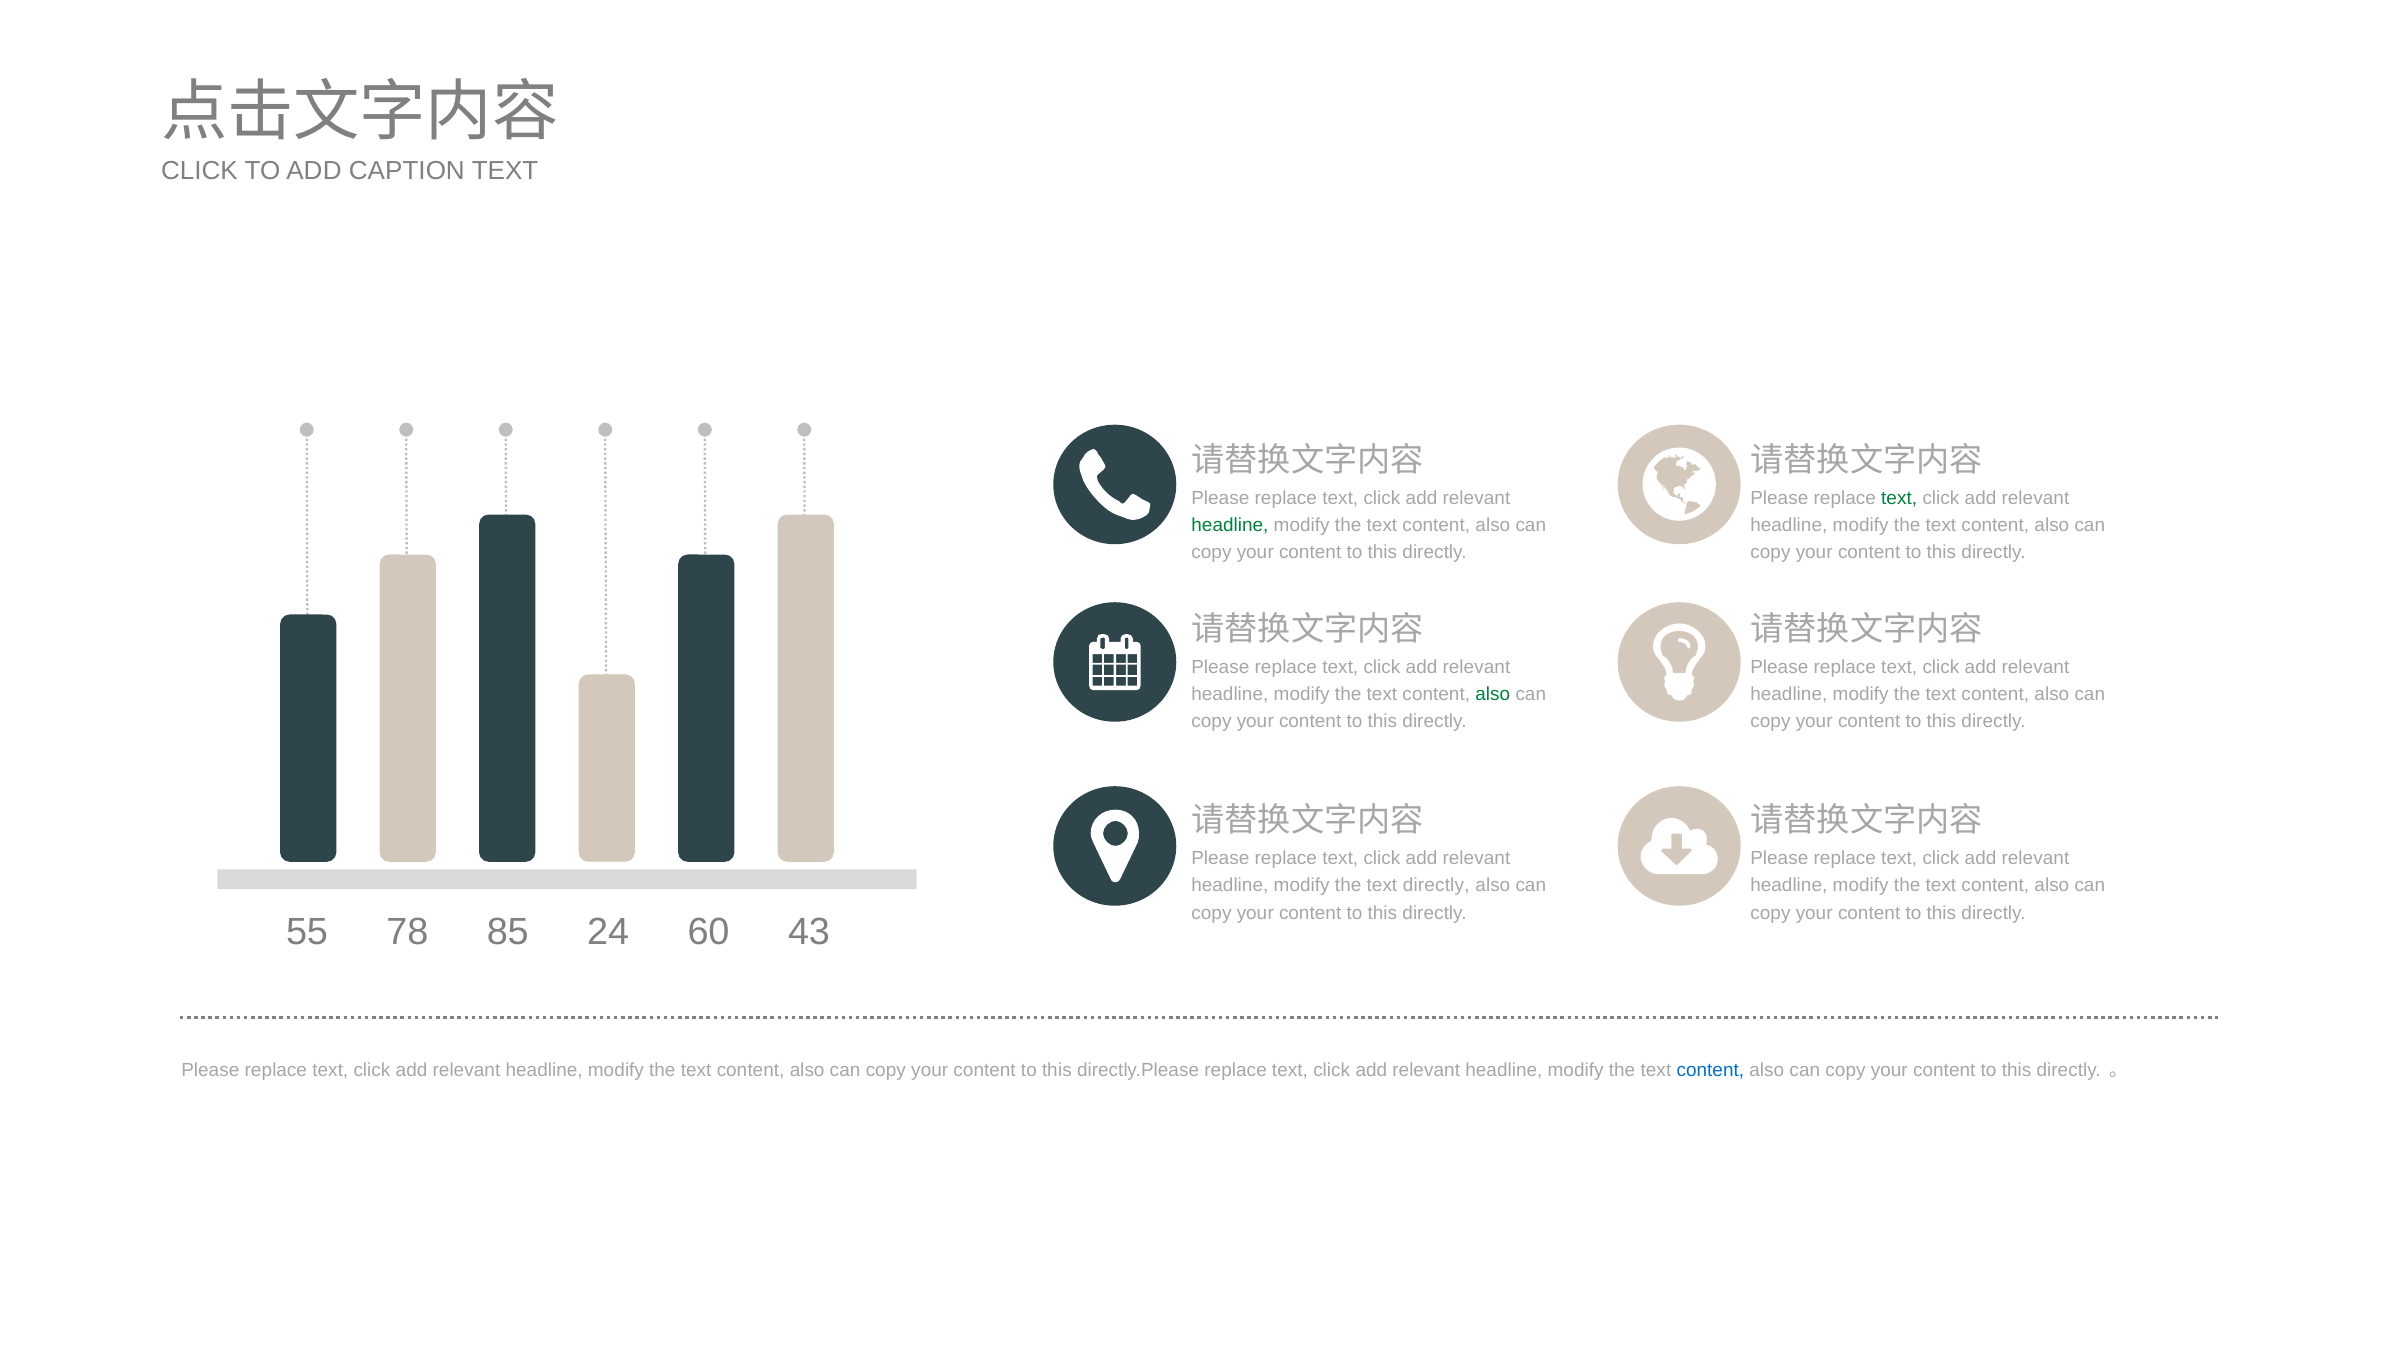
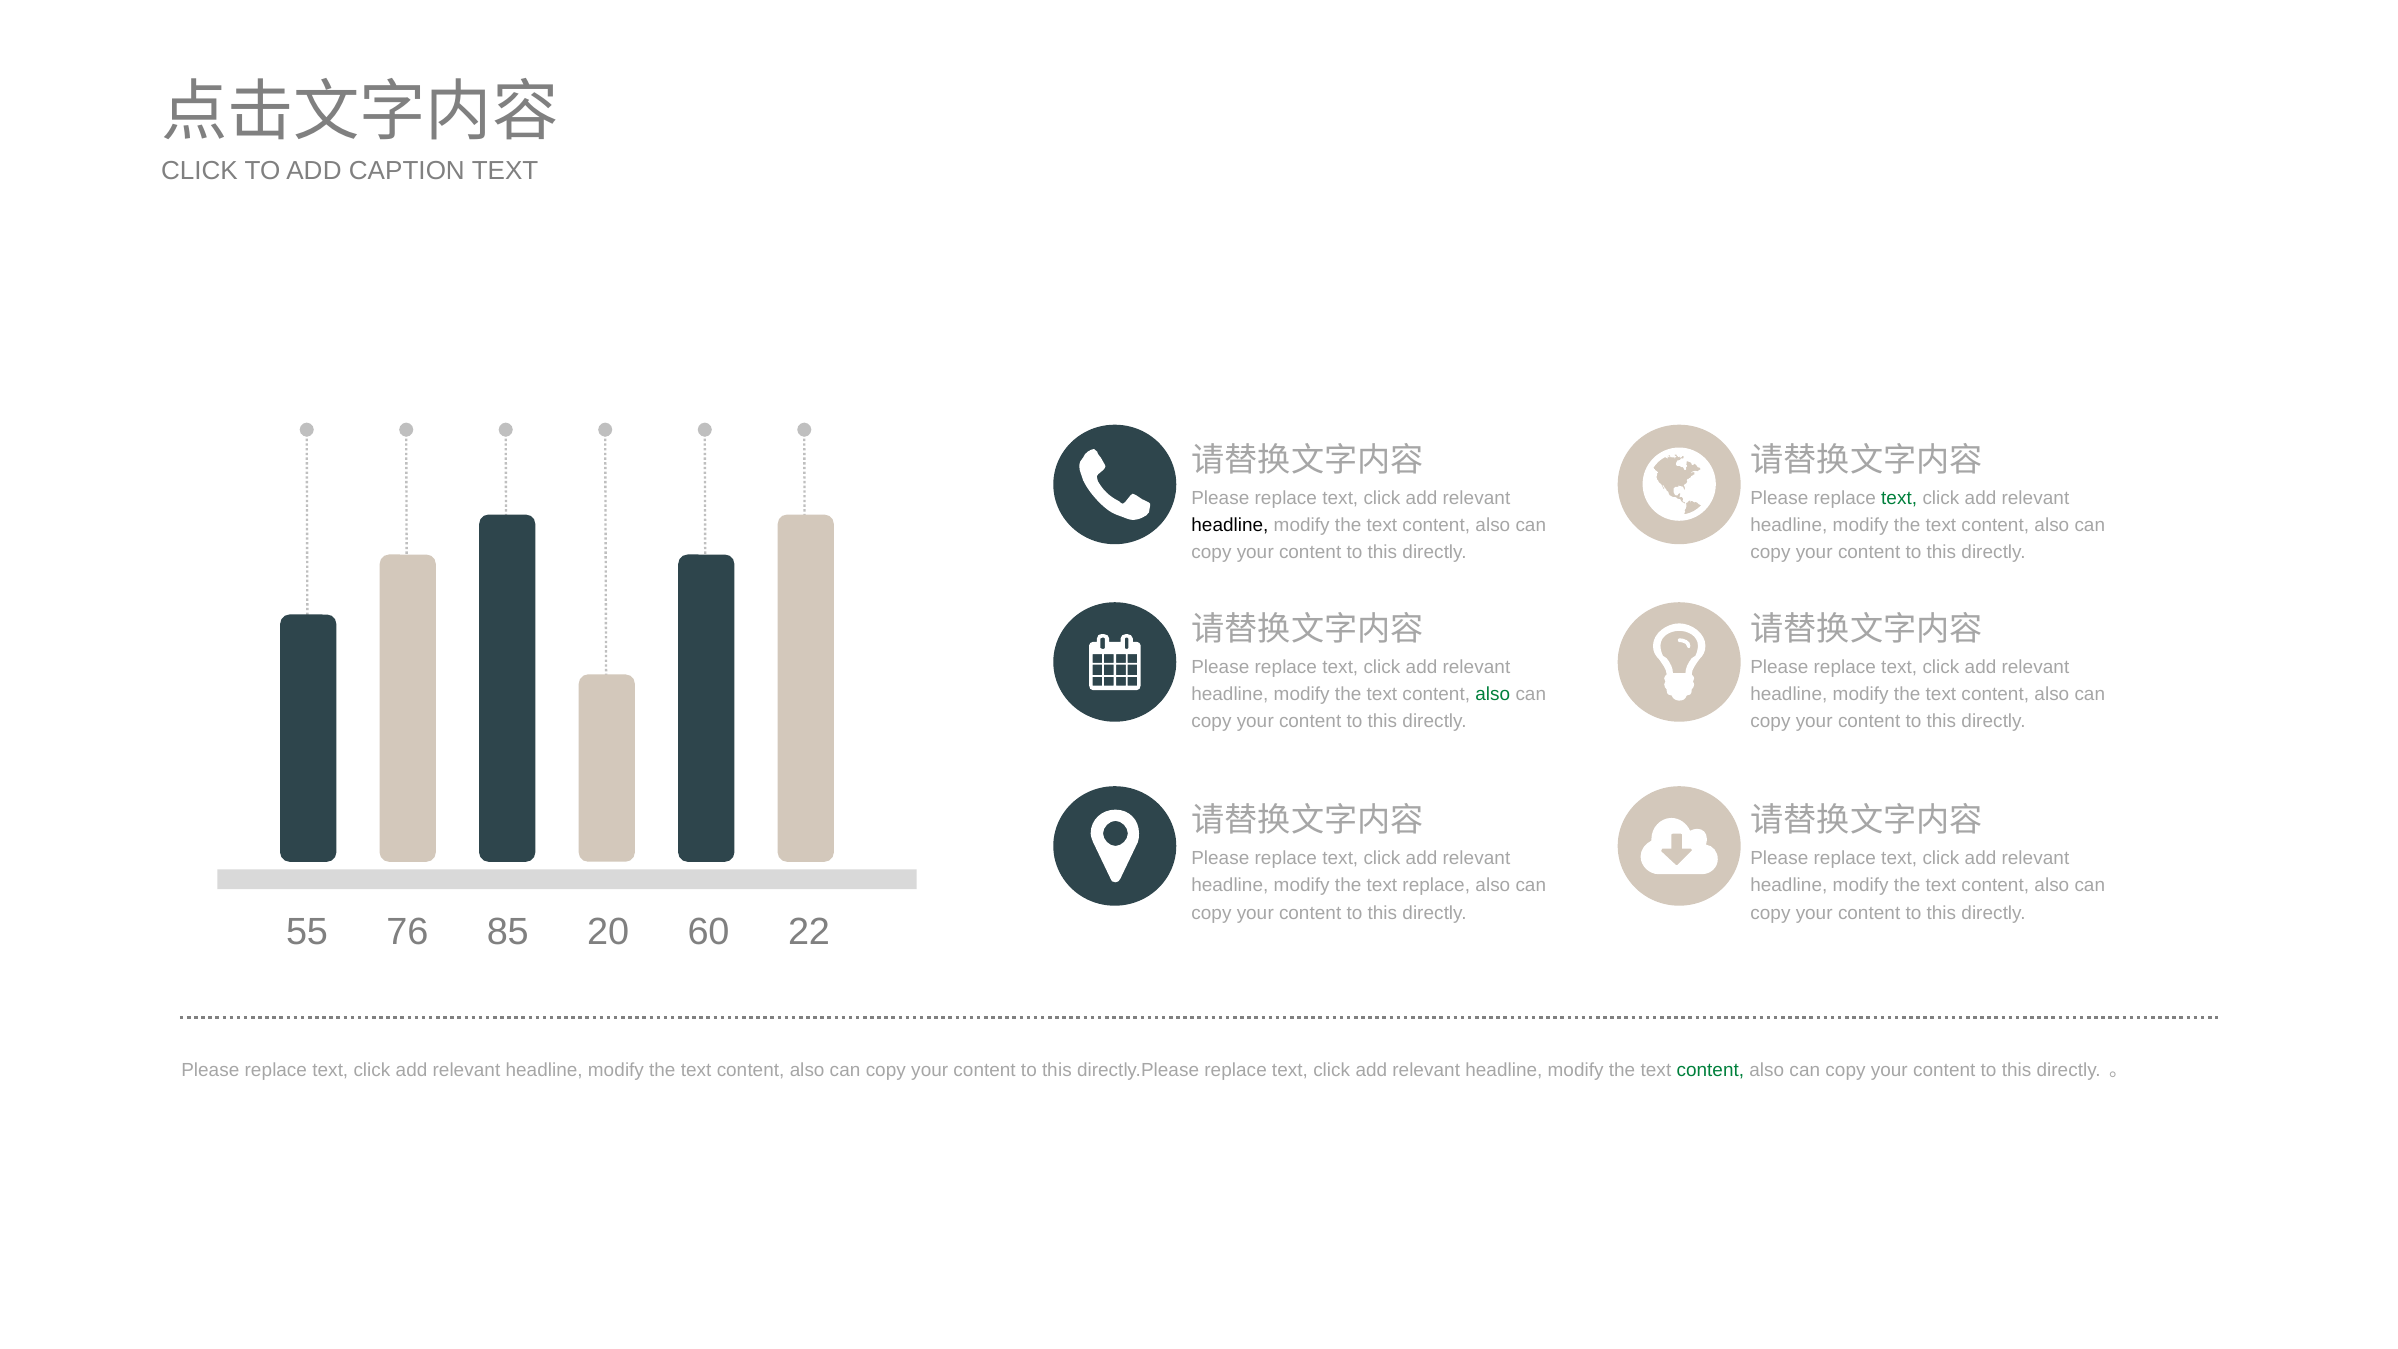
headline colour: green -> black (1230, 525)
text directly: directly -> replace (1436, 886)
78: 78 -> 76 (407, 931)
24: 24 -> 20 (608, 931)
43: 43 -> 22 (809, 931)
content colour: blue -> green (1710, 1070)
